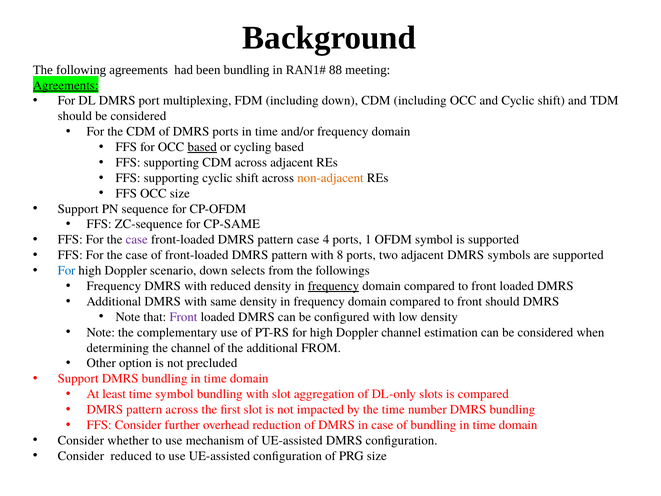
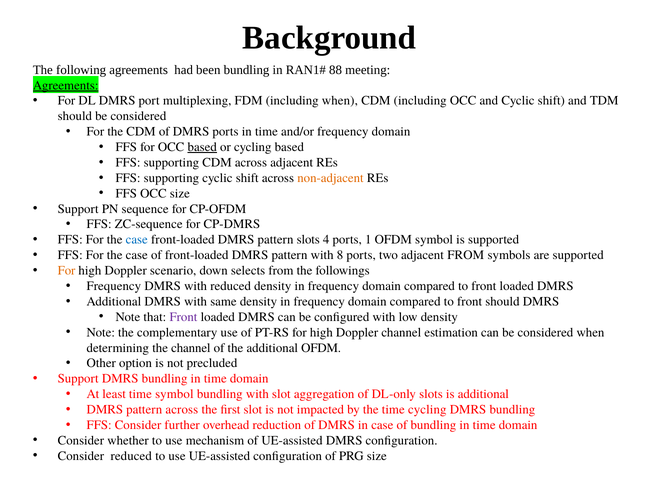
including down: down -> when (340, 101)
CP-SAME: CP-SAME -> CP-DMRS (232, 224)
case colour: purple -> blue (137, 240)
pattern case: case -> slots (308, 240)
adjacent DMRS: DMRS -> FROM (466, 255)
For colour: blue -> orange (67, 270)
frequency underline: present -> none (333, 286)
additional FROM: FROM -> OFDM (321, 348)
is compared: compared -> additional (483, 394)
time number: number -> cycling (427, 409)
